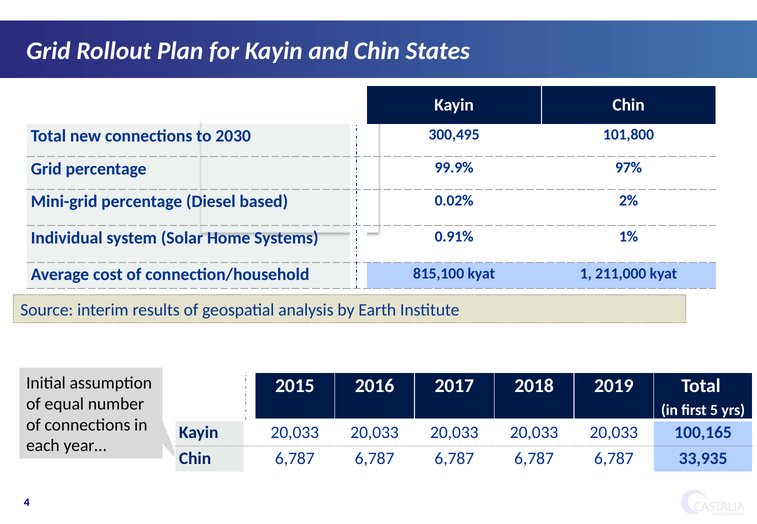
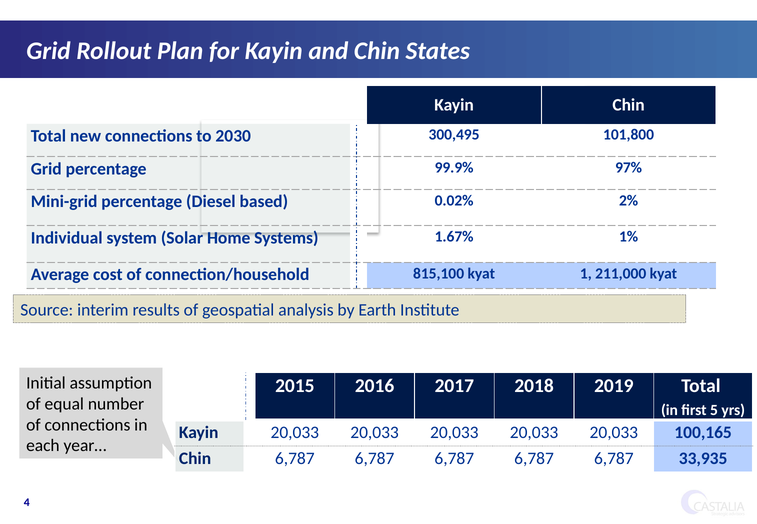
0.91%: 0.91% -> 1.67% (454, 237)
